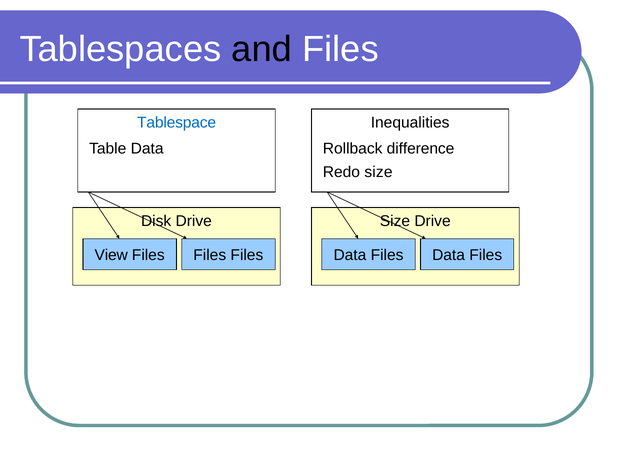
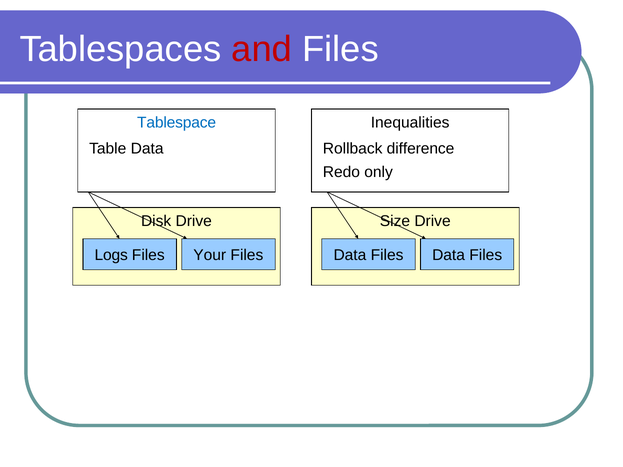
and colour: black -> red (262, 49)
Redo size: size -> only (379, 172)
View: View -> Logs (111, 255)
Files: Files -> Your (210, 255)
